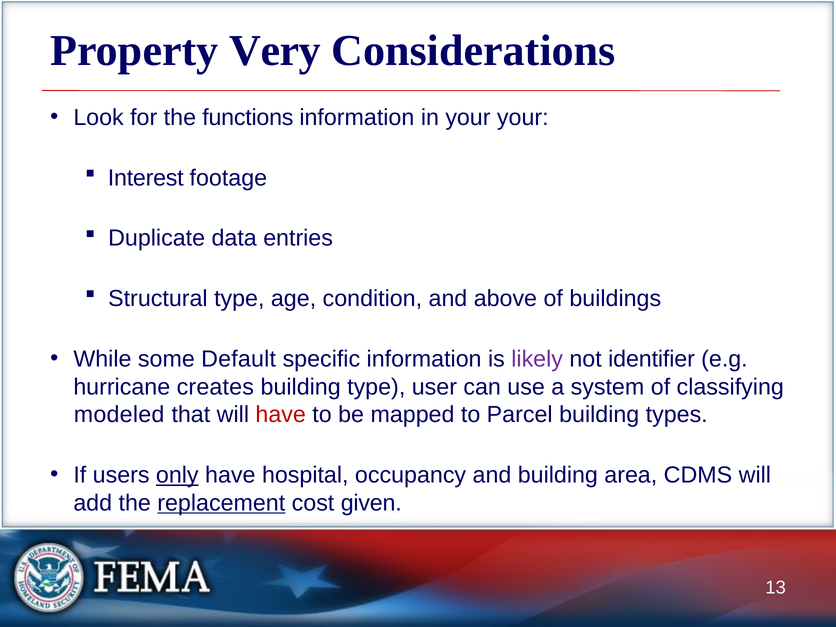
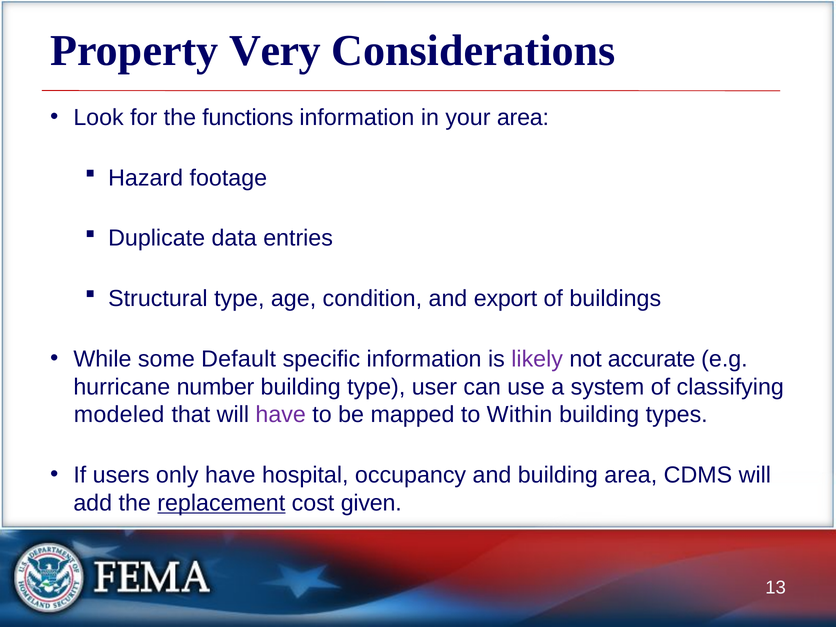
your your: your -> area (523, 117)
Interest: Interest -> Hazard (146, 178)
above: above -> export (506, 299)
identifier: identifier -> accurate (652, 359)
creates: creates -> number (215, 387)
have colour: red -> purple (281, 415)
Parcel: Parcel -> Within (520, 415)
only underline: present -> none (177, 475)
